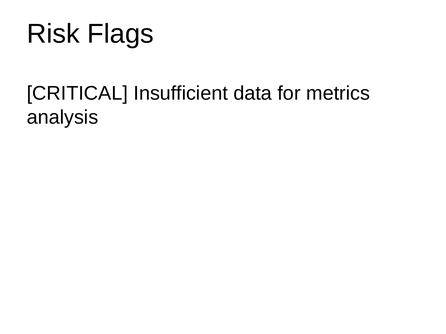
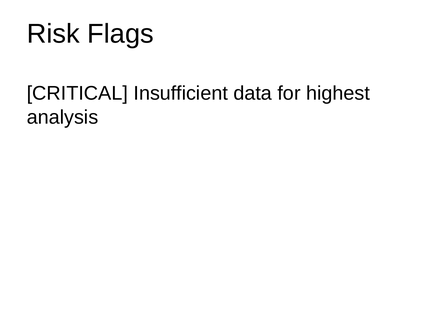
metrics: metrics -> highest (338, 94)
